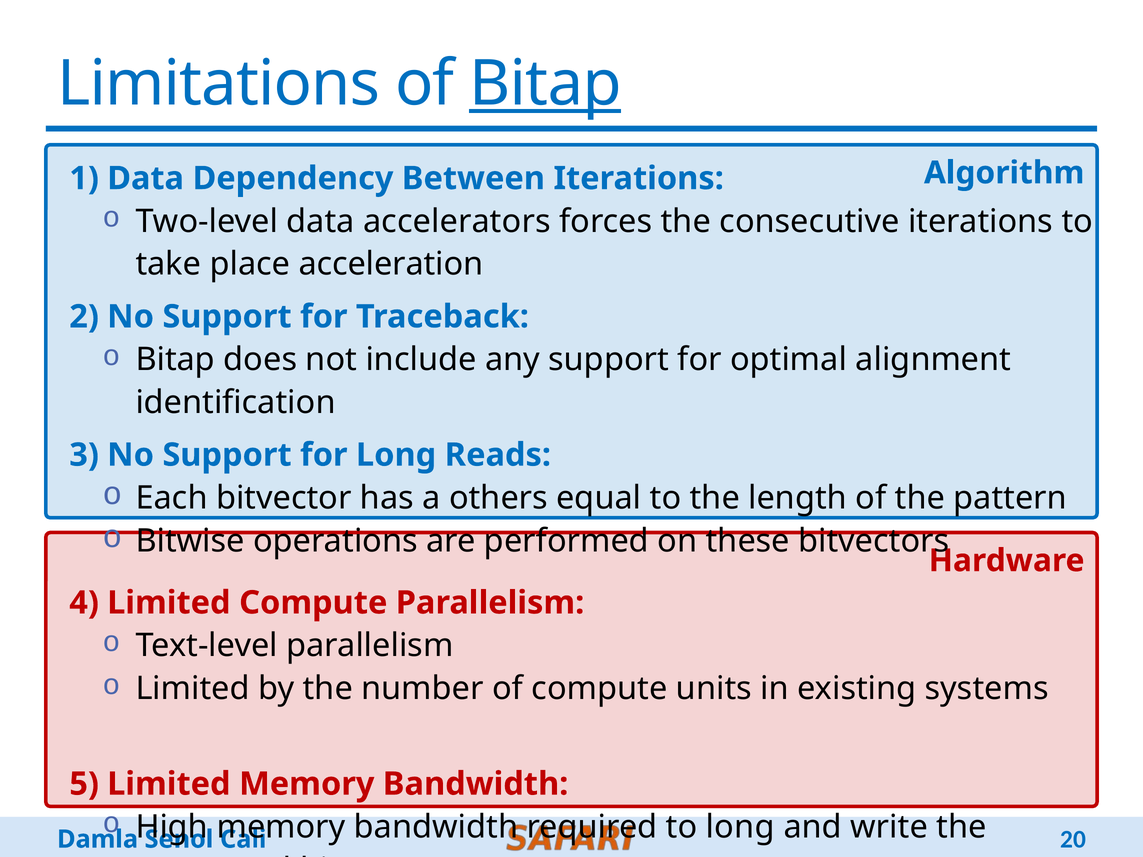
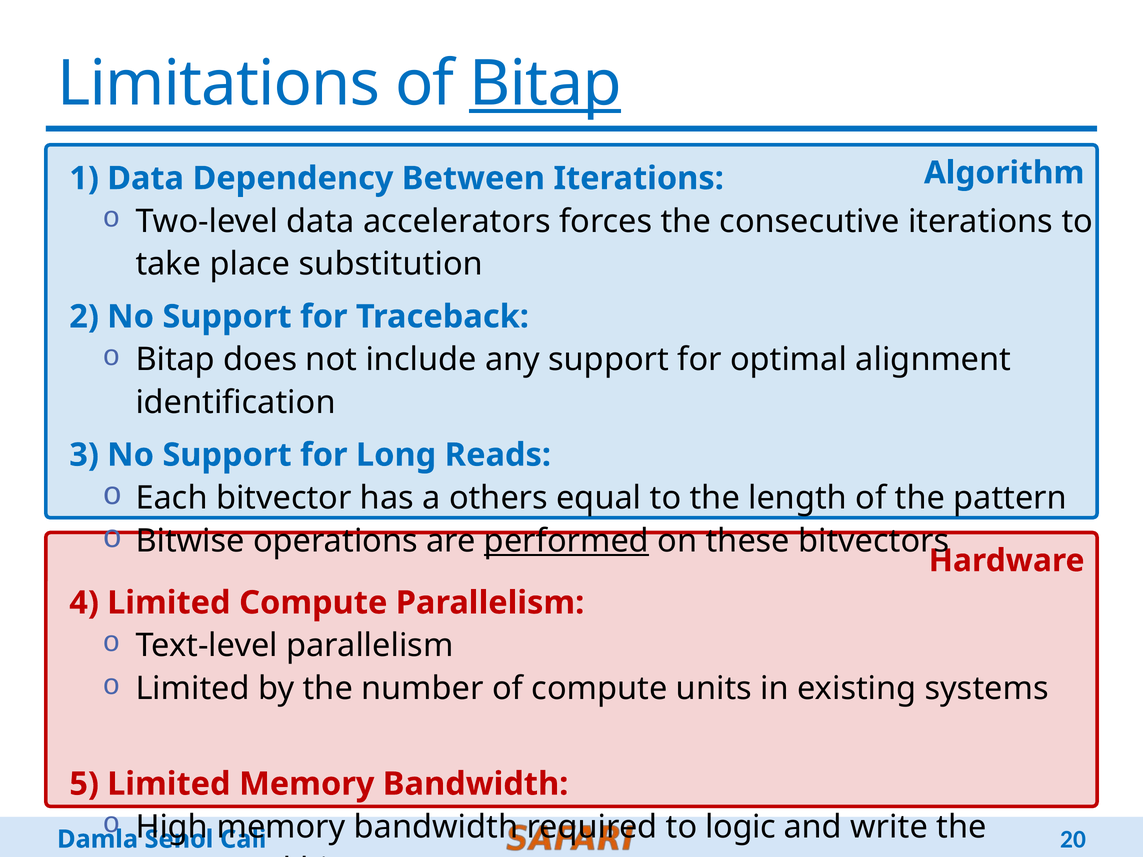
acceleration: acceleration -> substitution (391, 264)
performed underline: none -> present (566, 541)
to long: long -> logic (741, 827)
